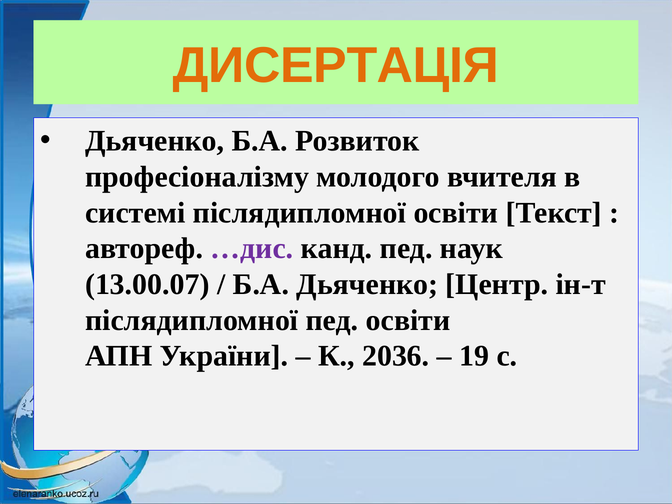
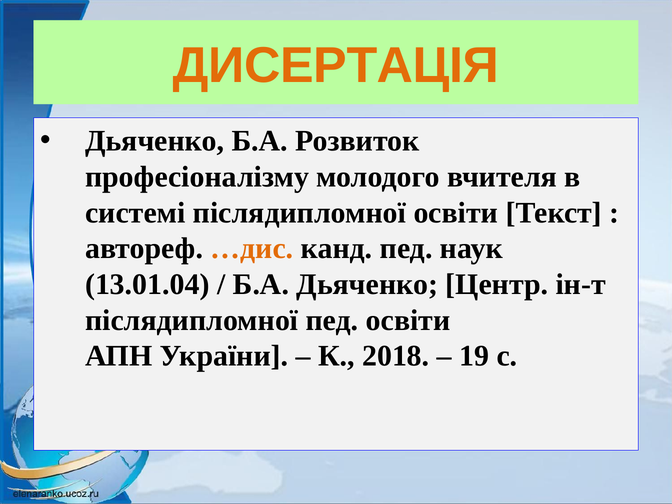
…дис colour: purple -> orange (252, 249)
13.00.07: 13.00.07 -> 13.01.04 (147, 284)
2036: 2036 -> 2018 (396, 356)
